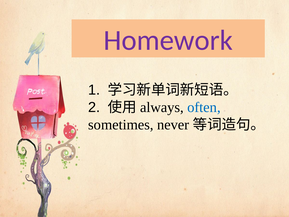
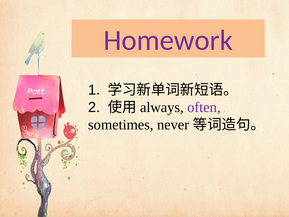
often colour: blue -> purple (204, 107)
